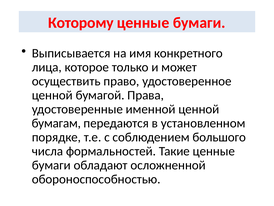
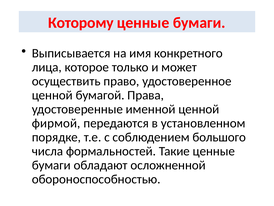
бумагам: бумагам -> фирмой (56, 123)
